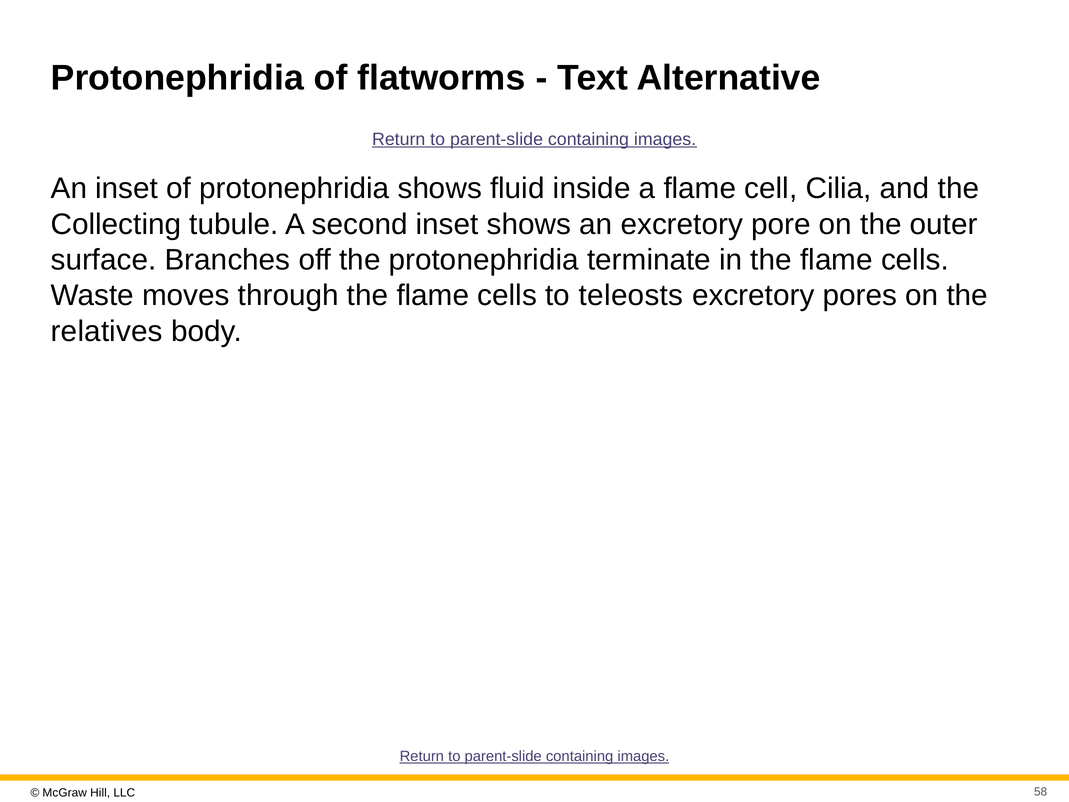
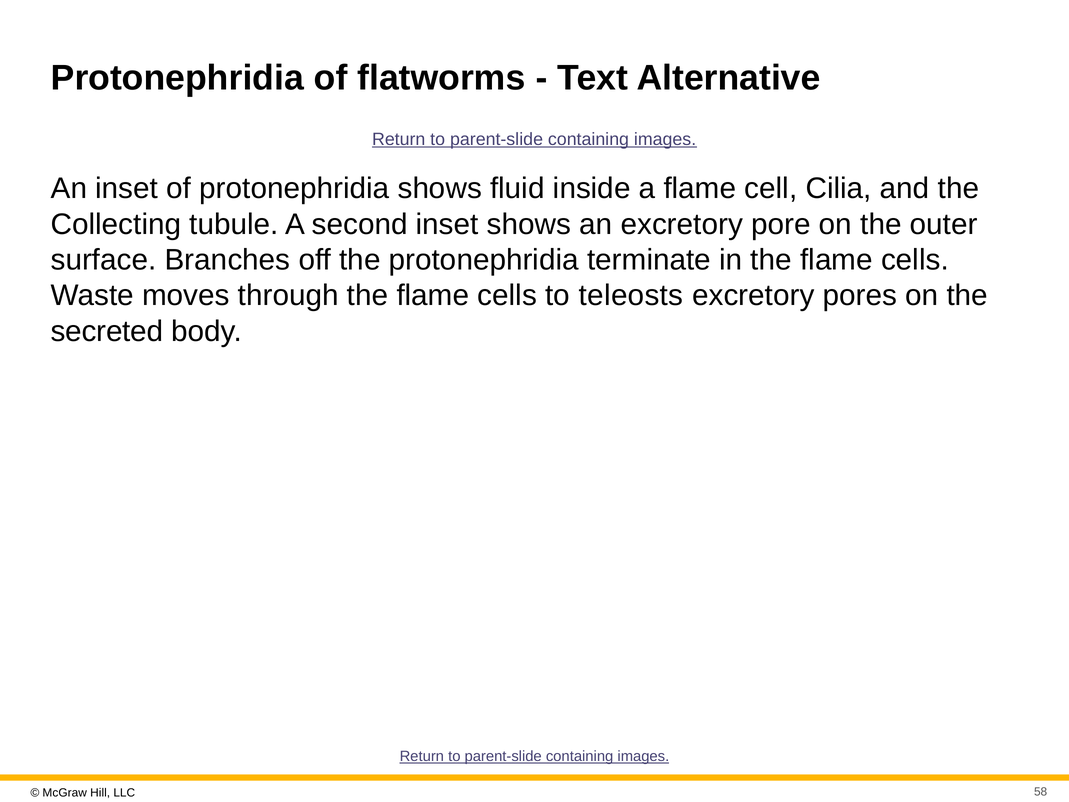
relatives: relatives -> secreted (107, 331)
